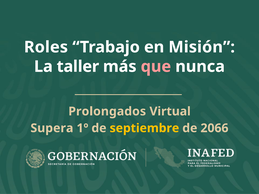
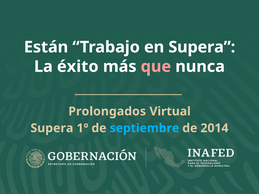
Roles: Roles -> Están (46, 47)
en Misión: Misión -> Supera (202, 47)
taller: taller -> éxito (78, 67)
septiembre colour: yellow -> light blue (144, 128)
2066: 2066 -> 2014 (214, 128)
